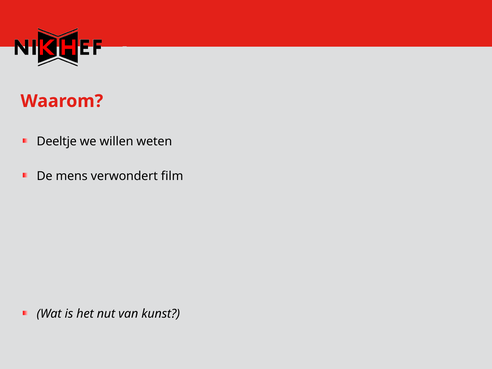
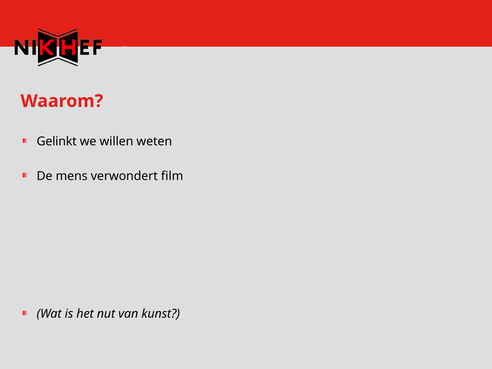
Deeltje: Deeltje -> Gelinkt (57, 142)
